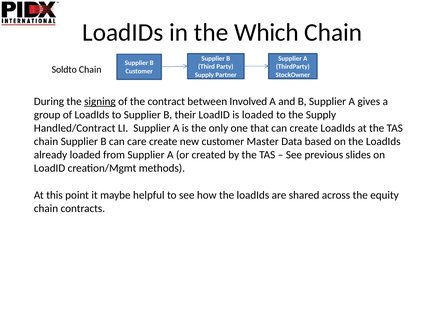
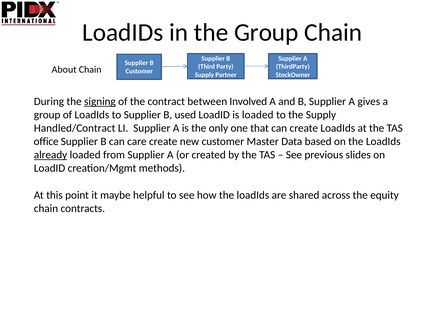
the Which: Which -> Group (266, 33)
Soldto: Soldto -> About (64, 70)
their: their -> used (185, 115)
chain: chain -> office (46, 141)
already underline: none -> present (51, 155)
